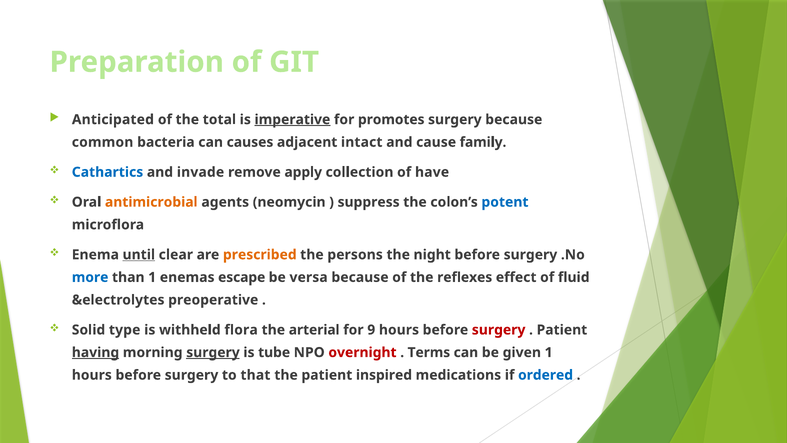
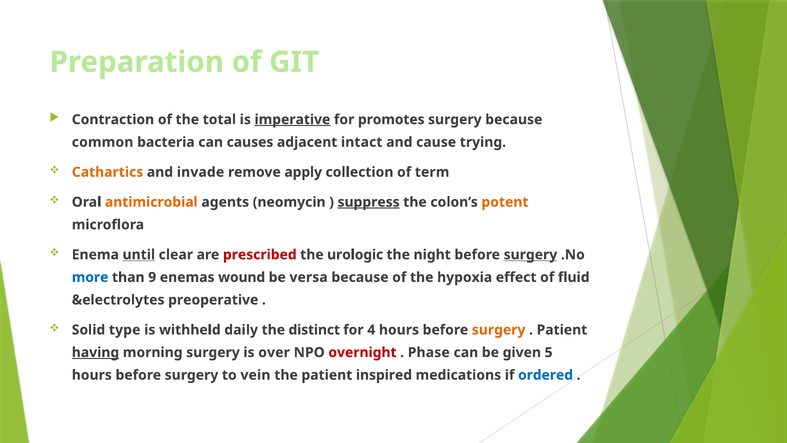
Anticipated: Anticipated -> Contraction (113, 119)
family: family -> trying (483, 142)
Cathartics colour: blue -> orange (107, 172)
have: have -> term (432, 172)
suppress underline: none -> present (369, 202)
potent colour: blue -> orange (505, 202)
prescribed colour: orange -> red (260, 255)
persons: persons -> urologic (355, 255)
surgery underline: none -> present (530, 255)
than 1: 1 -> 9 (152, 277)
escape: escape -> wound (242, 277)
reflexes: reflexes -> hypoxia (465, 277)
flora: flora -> daily (241, 330)
arterial: arterial -> distinct (314, 330)
9: 9 -> 4 (371, 330)
surgery colour: red -> orange (499, 330)
surgery underline: present -> none (213, 352)
tube: tube -> over (274, 352)
Terms: Terms -> Phase (429, 352)
given 1: 1 -> 5 (549, 352)
that: that -> vein (255, 375)
